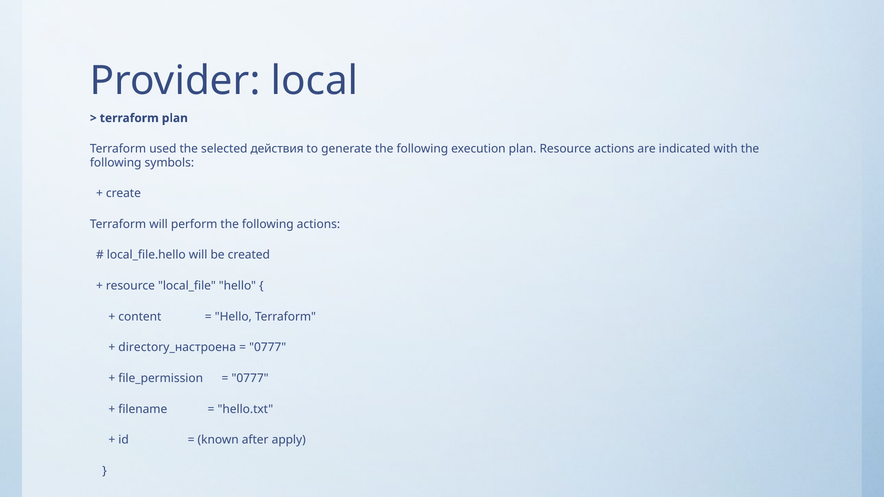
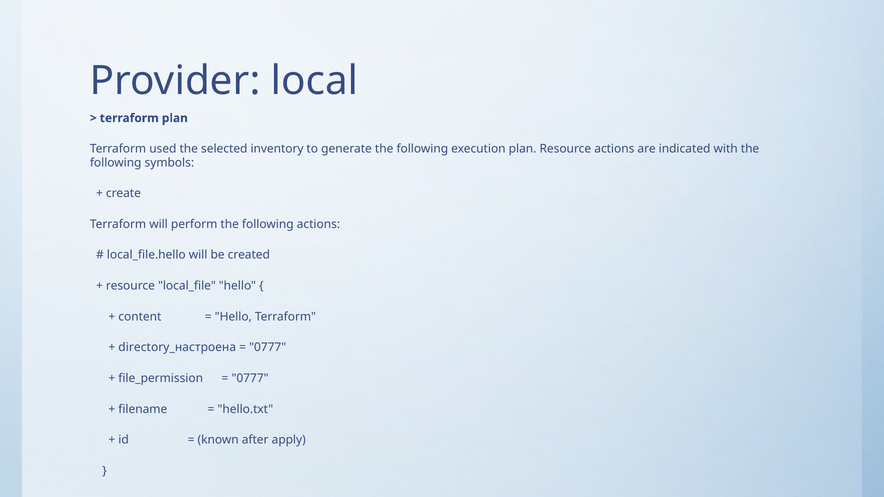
действия: действия -> inventory (277, 149)
